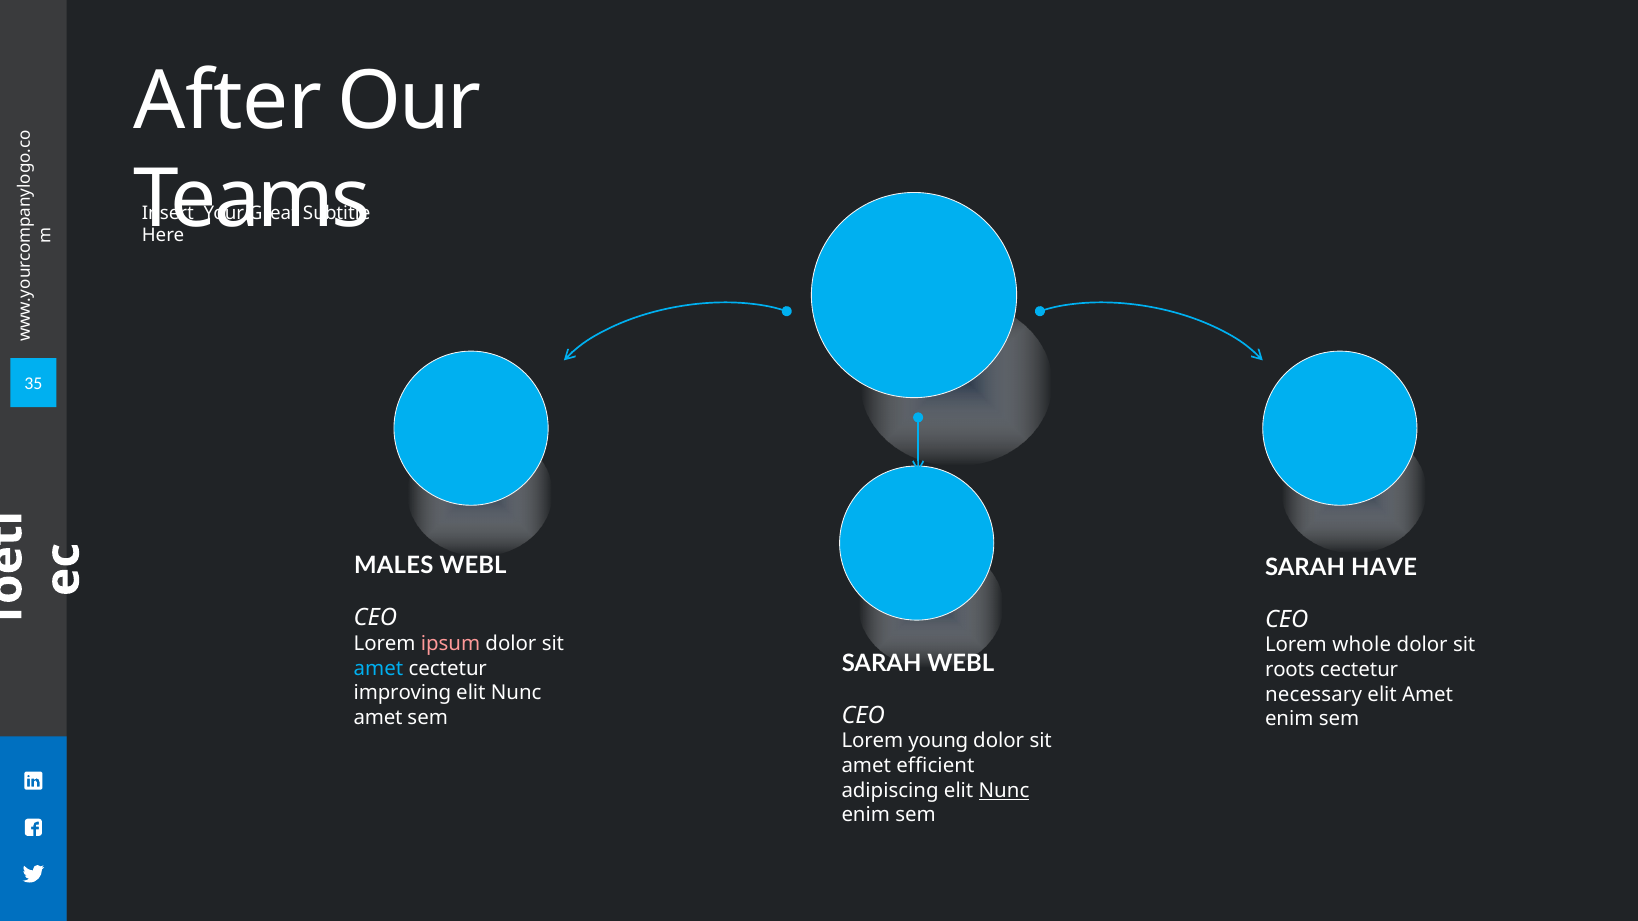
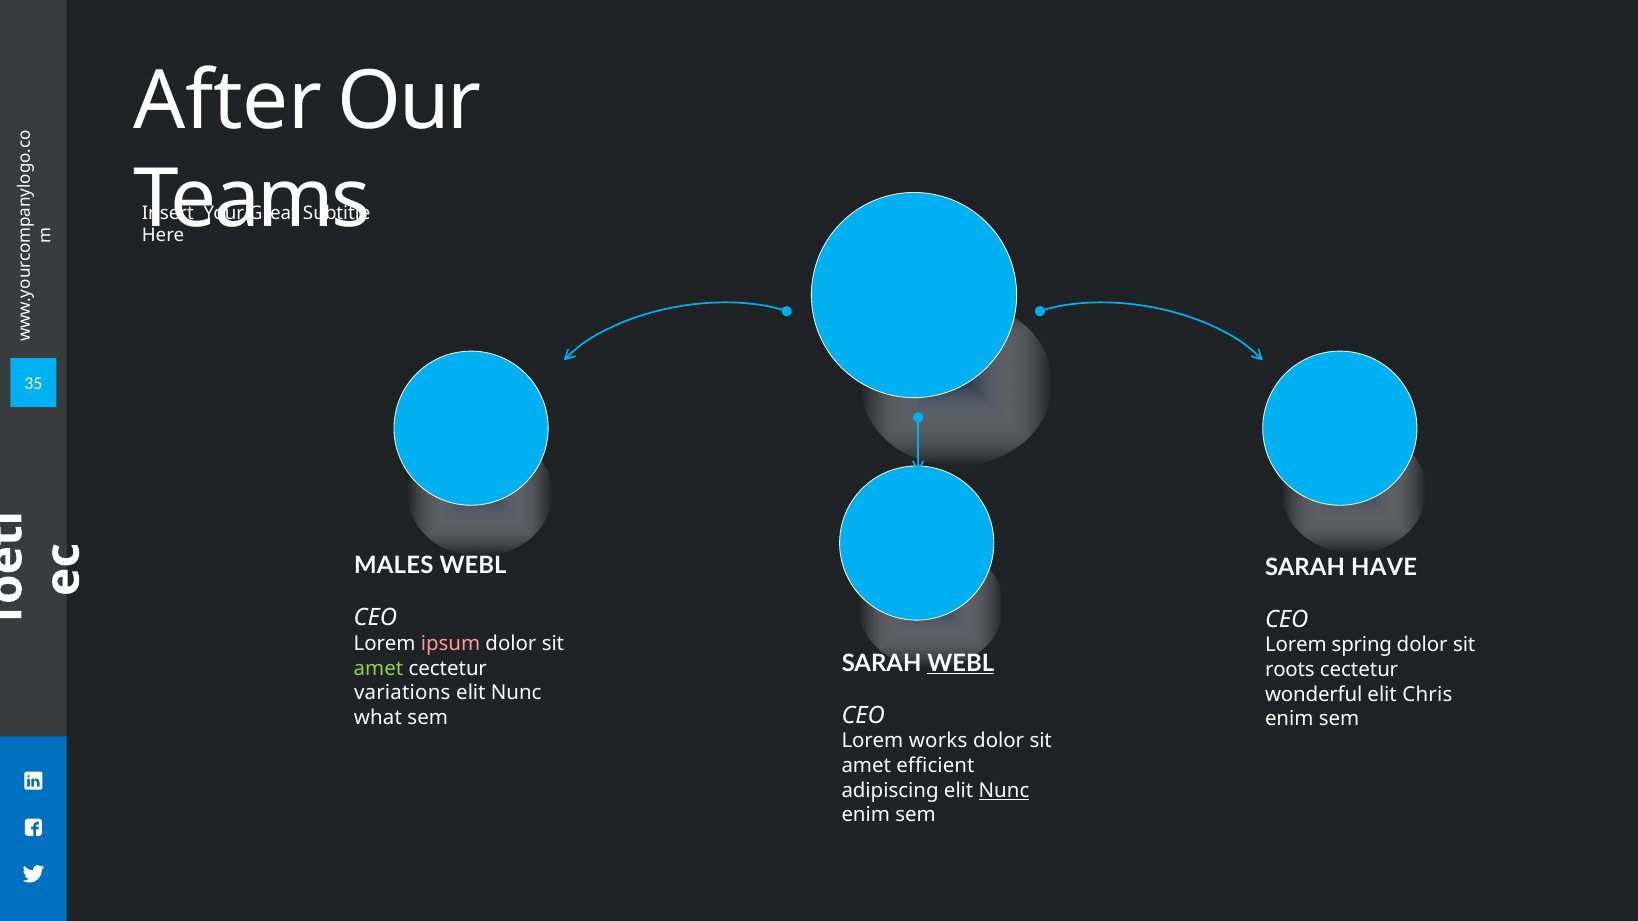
whole: whole -> spring (1362, 646)
WEBL underline: none -> present (961, 663)
amet colour: light blue -> light green (379, 669)
improving: improving -> variations (402, 693)
necessary: necessary -> wonderful (1314, 695)
elit Amet: Amet -> Chris (1427, 695)
amet: amet -> what (378, 718)
young: young -> works (938, 742)
